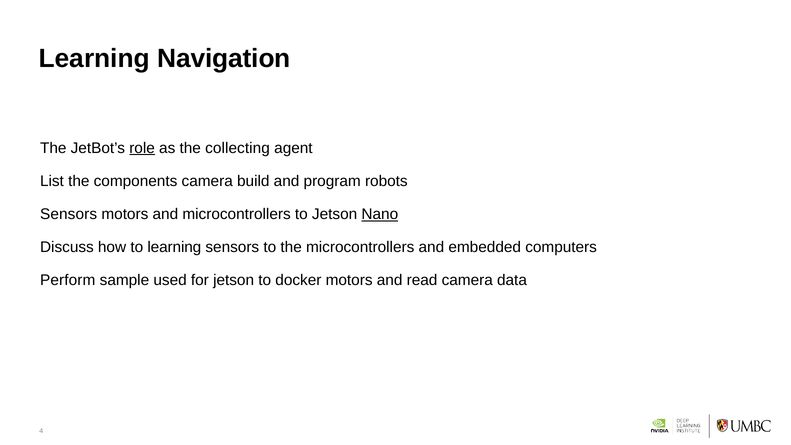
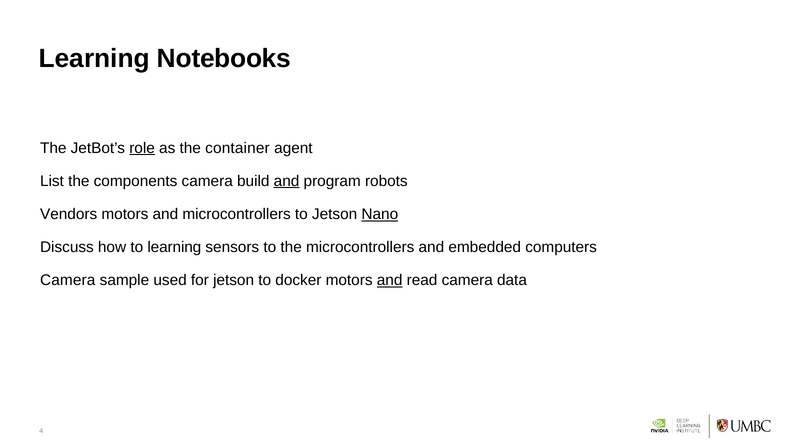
Navigation: Navigation -> Notebooks (224, 59)
collecting: collecting -> container (237, 148)
and underline: none -> present (287, 181)
Sensors: Sensors -> Vendors (69, 214)
Perform: Perform -> Camera (68, 280)
and underline: none -> present (390, 280)
